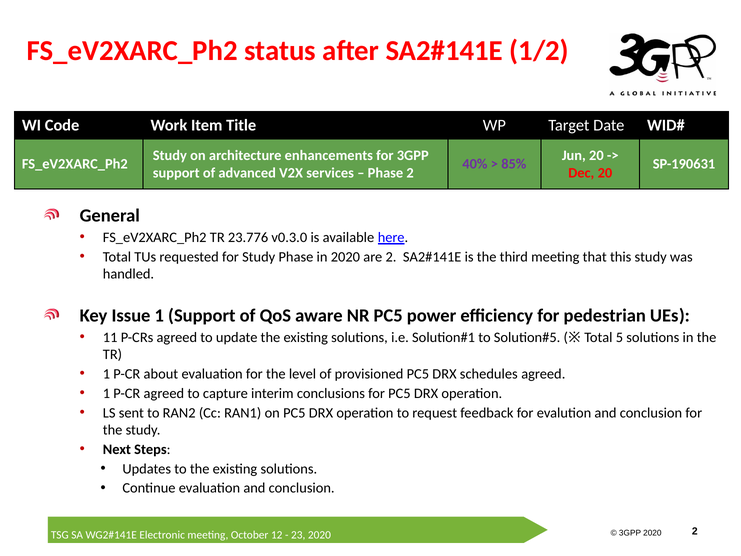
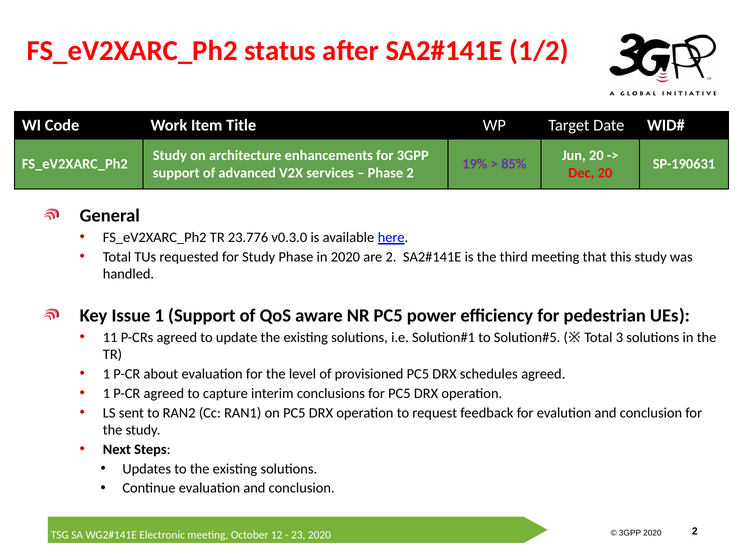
40%: 40% -> 19% (475, 164)
5: 5 -> 3 (619, 337)
